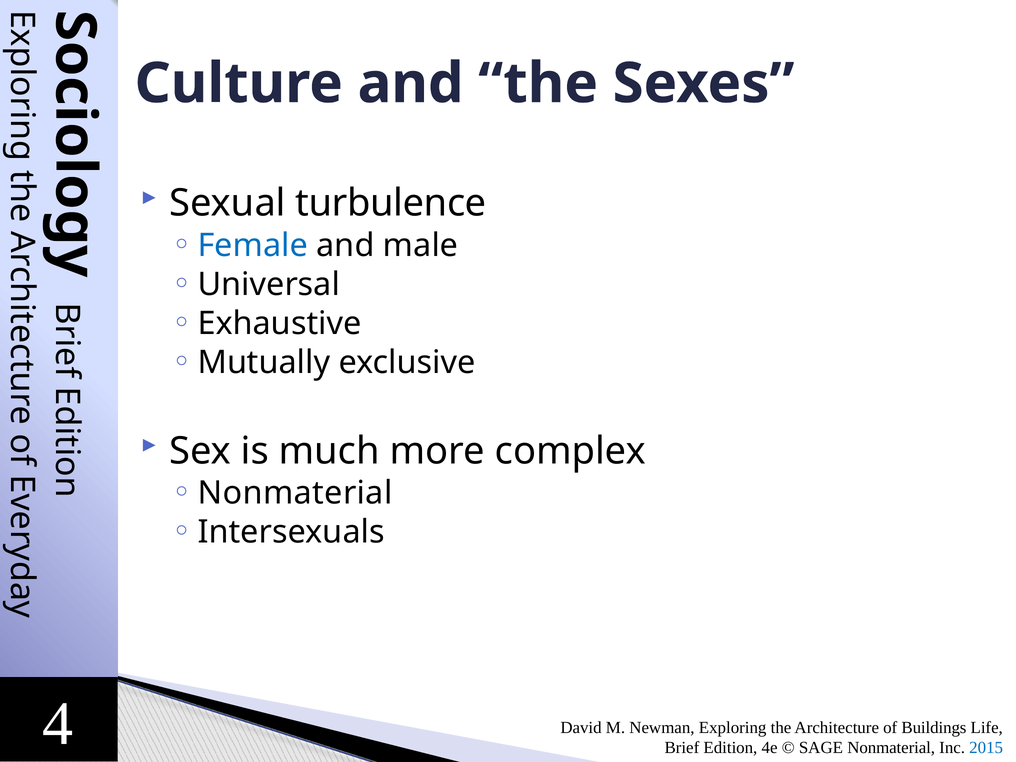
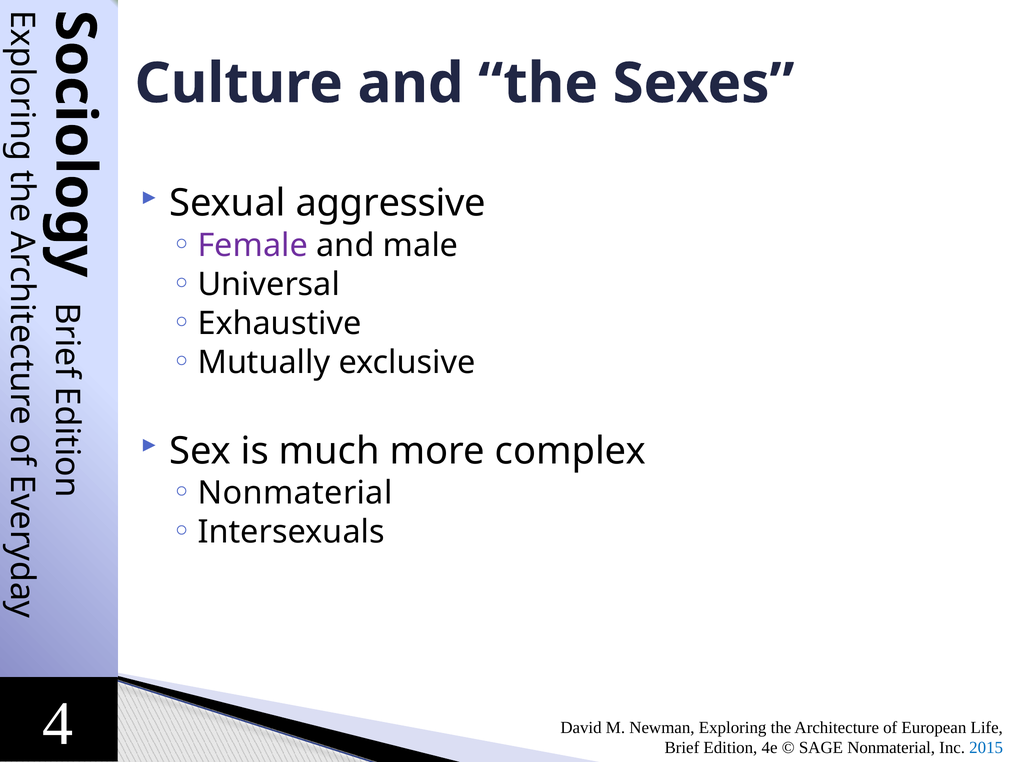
turbulence: turbulence -> aggressive (391, 203)
Female colour: blue -> purple (253, 245)
Buildings: Buildings -> European (934, 728)
